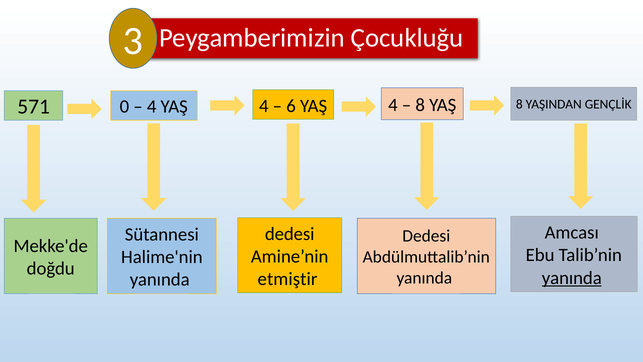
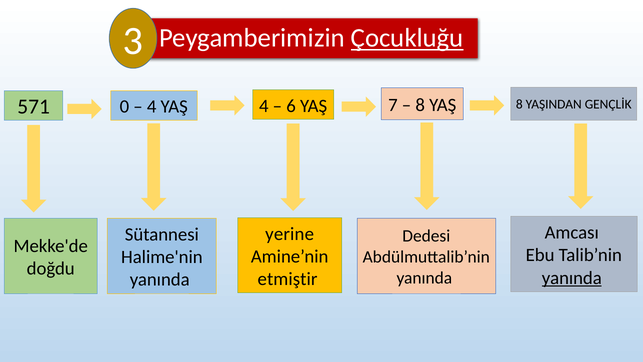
Çocukluğu underline: none -> present (407, 38)
6 YAŞ 4: 4 -> 7 (393, 105)
dedesi: dedesi -> yerine (290, 234)
